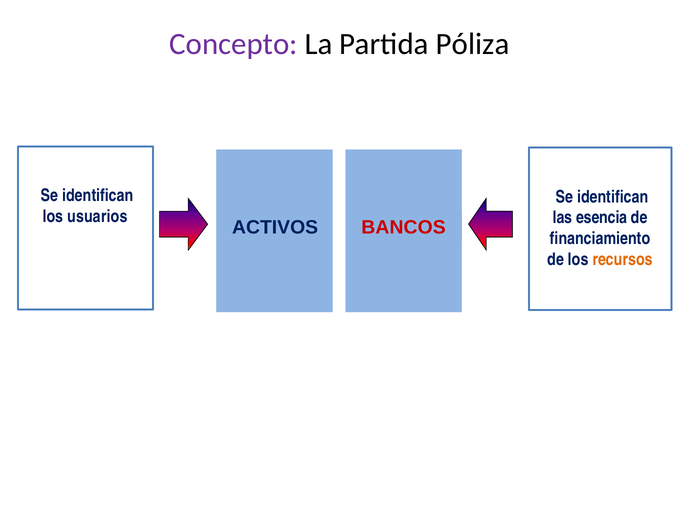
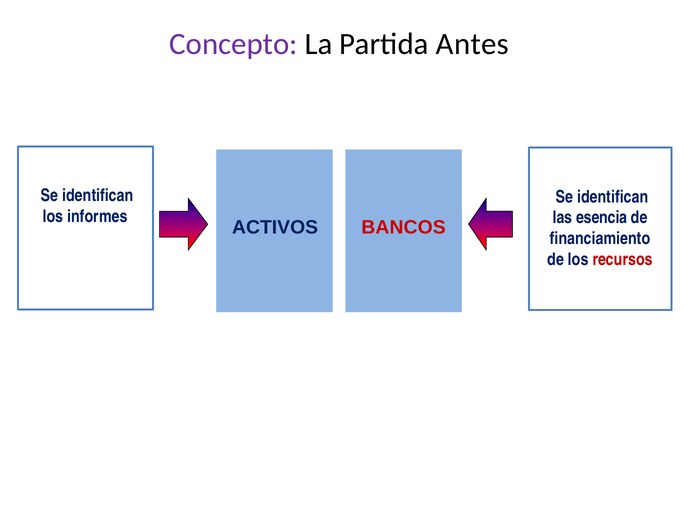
Póliza: Póliza -> Antes (472, 44)
usuarios: usuarios -> informes (97, 216)
recursos colour: orange -> red (623, 259)
